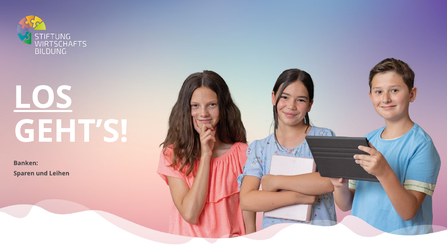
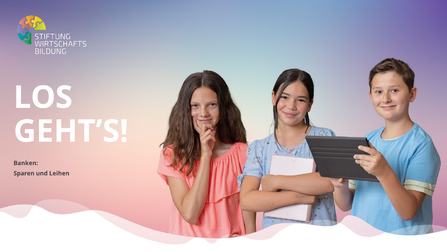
LOS underline: present -> none (43, 97)
